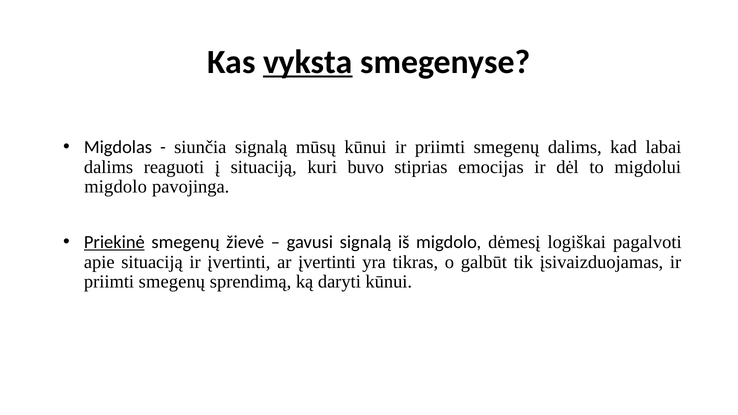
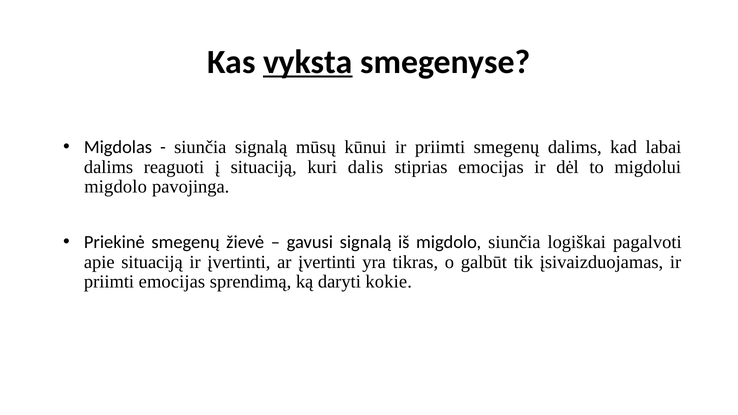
buvo: buvo -> dalis (366, 167)
Priekinė underline: present -> none (114, 242)
migdolo dėmesį: dėmesį -> siunčia (514, 242)
smegenų: smegenų -> emocijas (172, 282)
daryti kūnui: kūnui -> kokie (389, 282)
